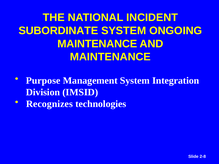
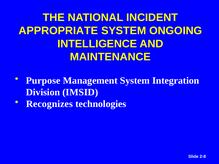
SUBORDINATE: SUBORDINATE -> APPROPRIATE (58, 31)
MAINTENANCE: MAINTENANCE -> INTELLIGENCE (97, 44)
